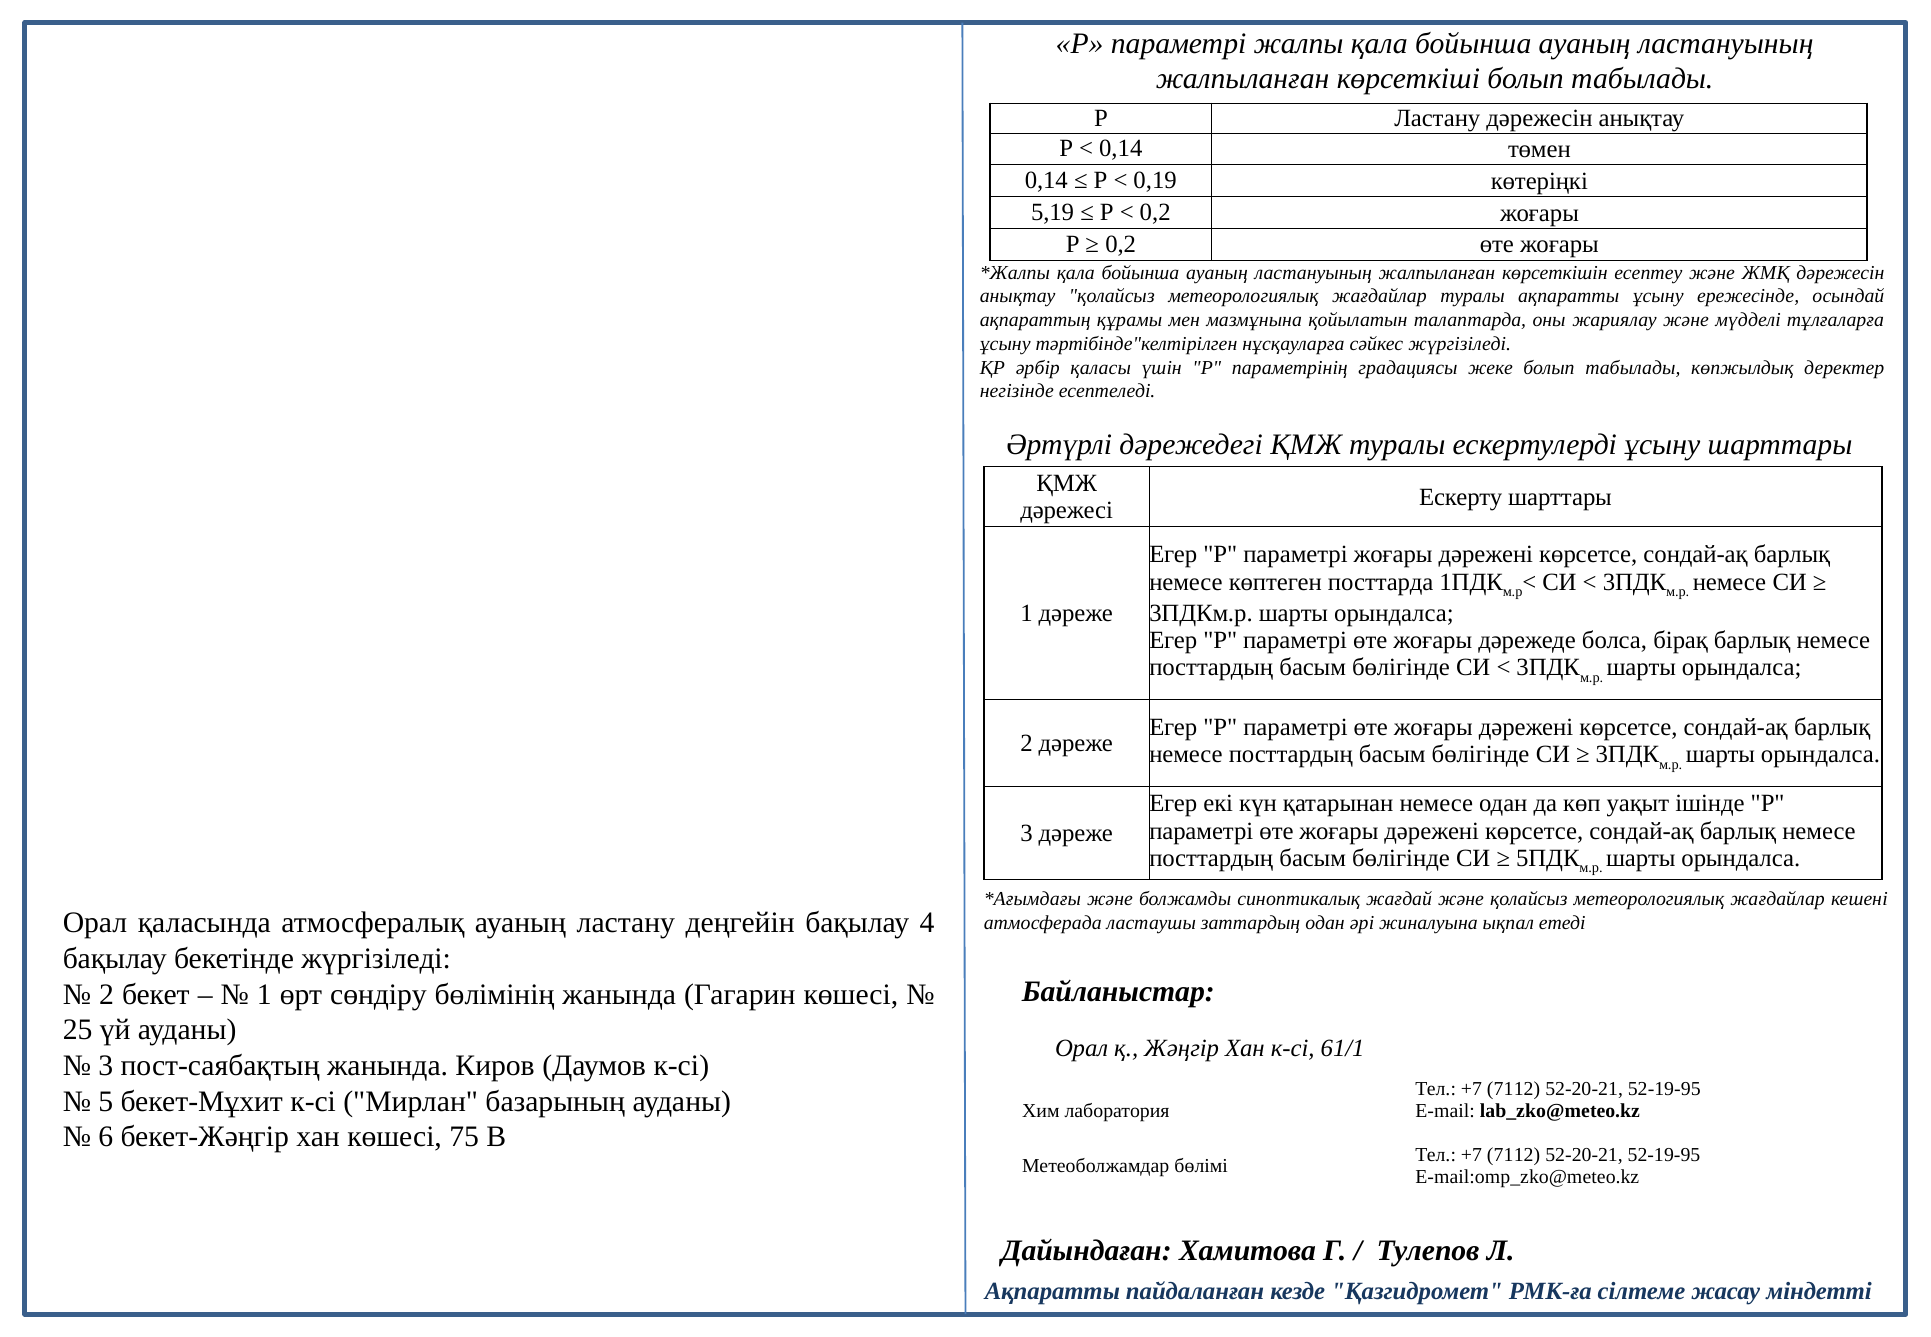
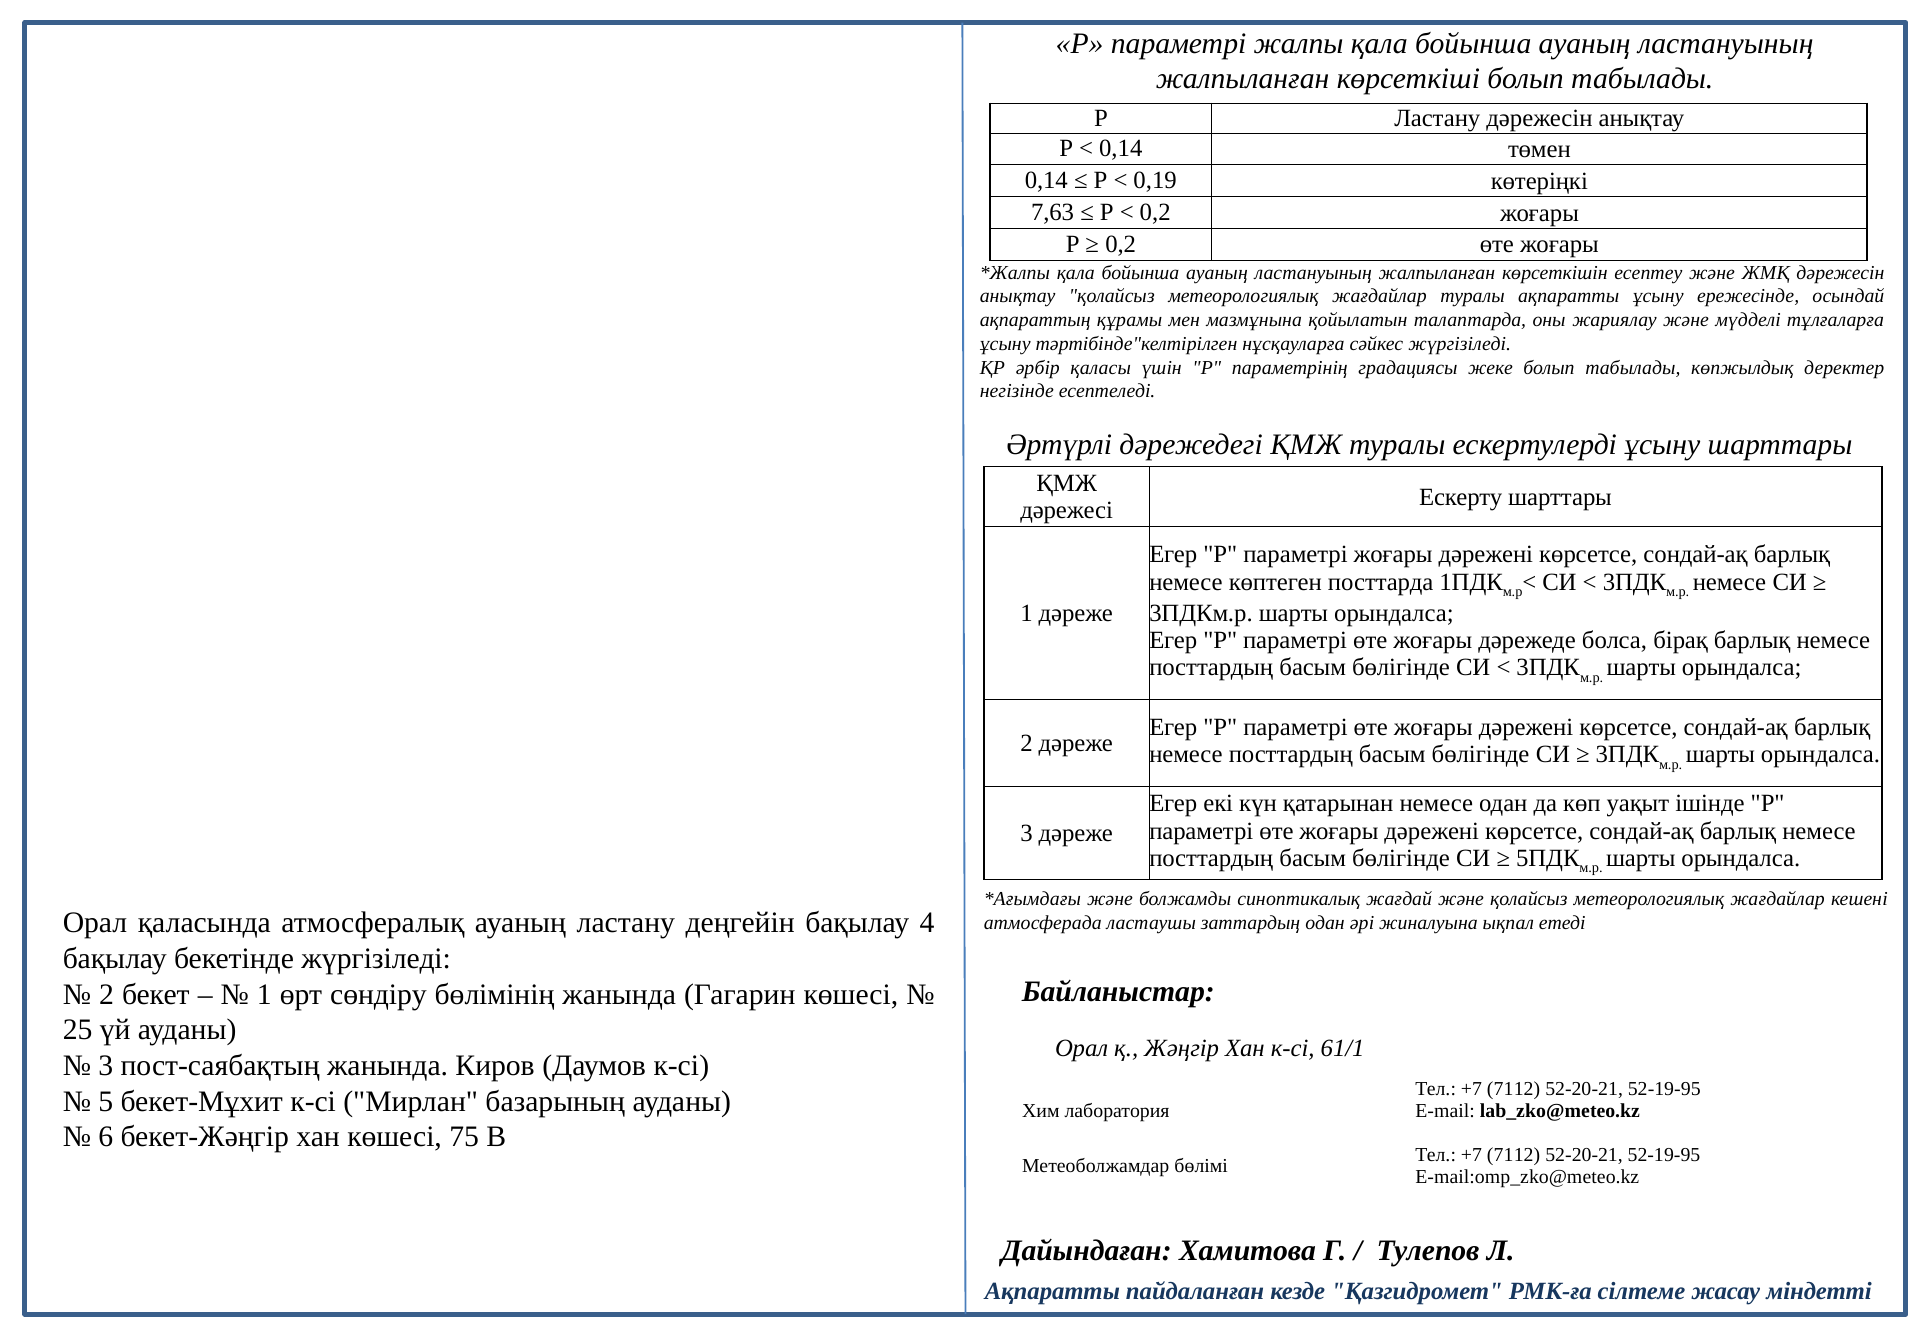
5,19: 5,19 -> 7,63 (1053, 212)
